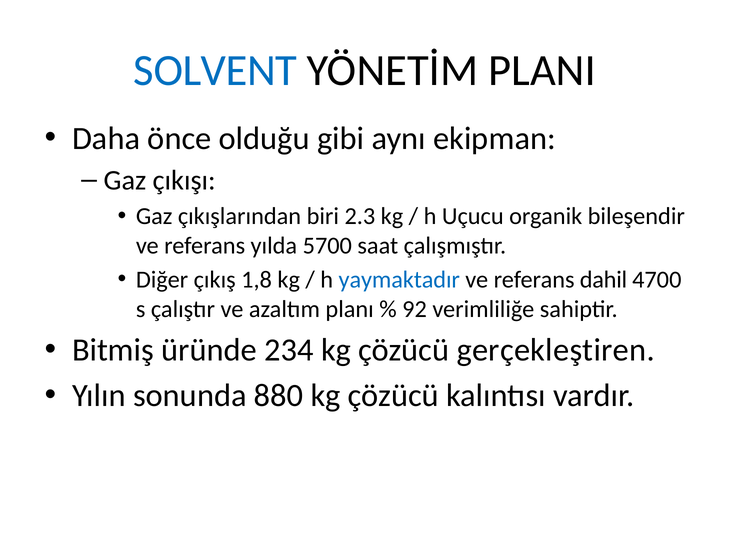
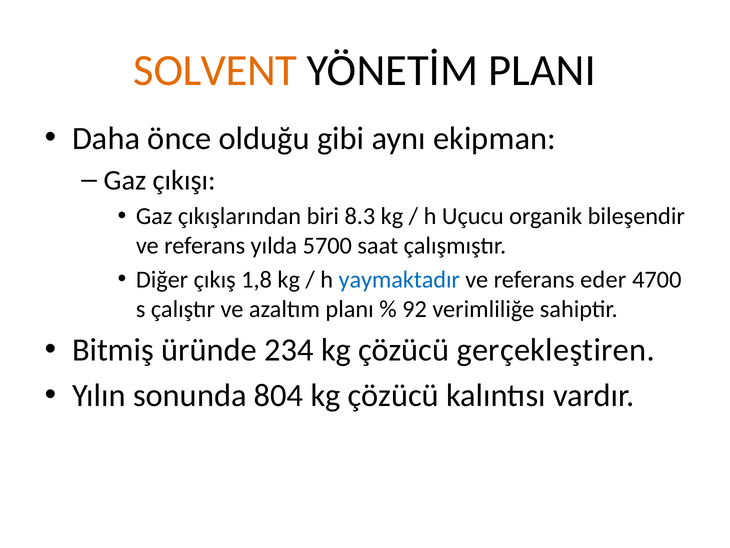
SOLVENT colour: blue -> orange (215, 71)
2.3: 2.3 -> 8.3 (360, 216)
dahil: dahil -> eder (603, 280)
880: 880 -> 804 (279, 395)
